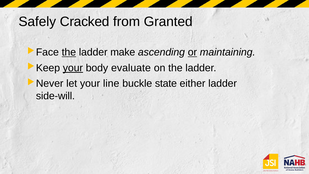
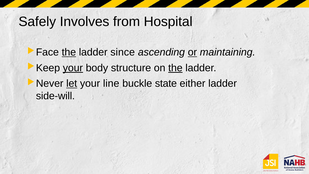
Cracked: Cracked -> Involves (85, 22)
Granted: Granted -> Hospital (168, 22)
make: make -> since (123, 52)
evaluate: evaluate -> structure (131, 68)
the underline: none -> present (175, 68)
let underline: none -> present (72, 83)
